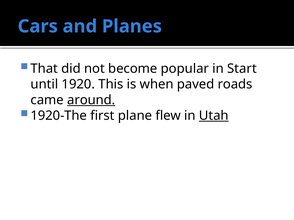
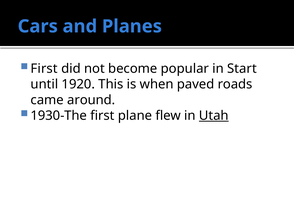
That: That -> First (44, 69)
around underline: present -> none (91, 100)
1920-The: 1920-The -> 1930-The (59, 116)
